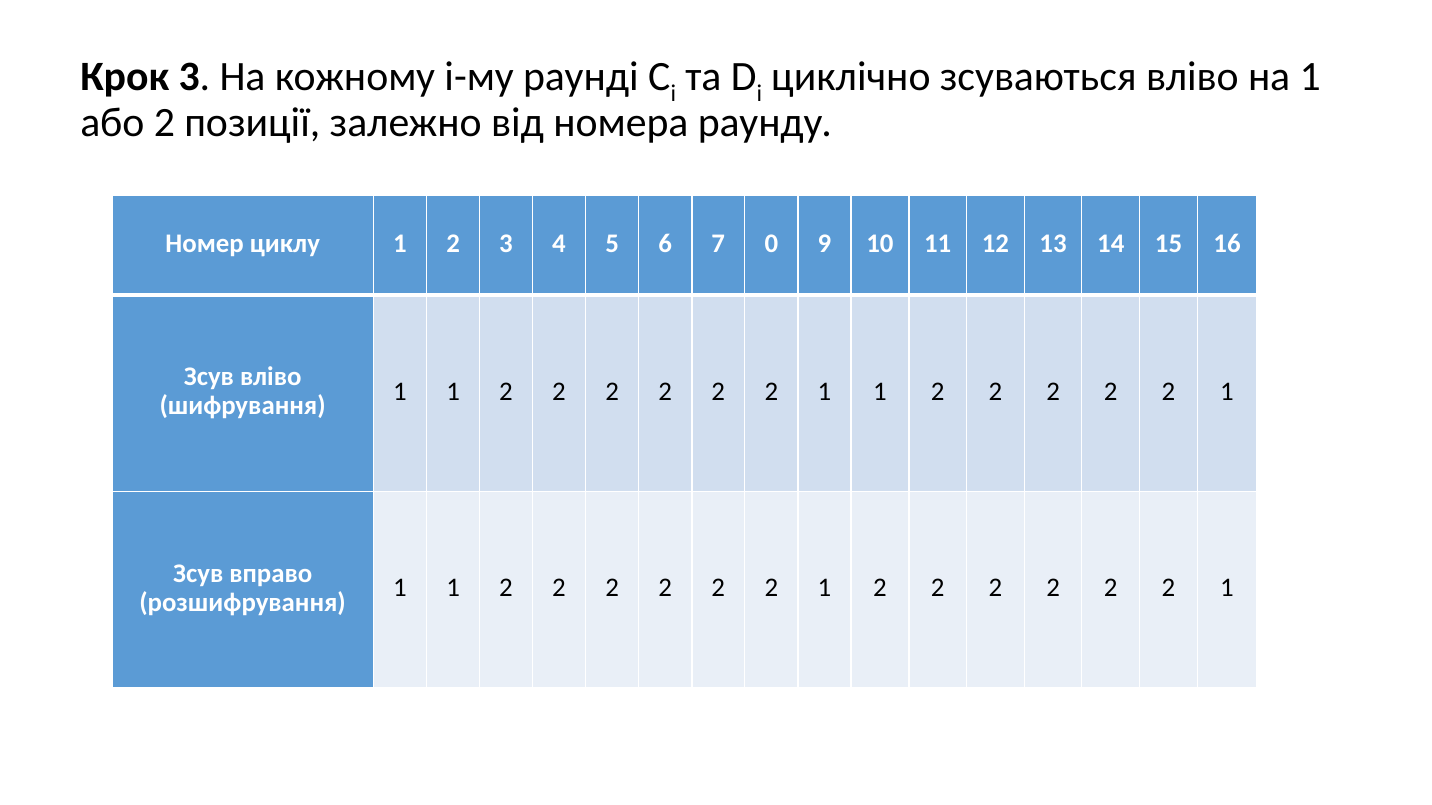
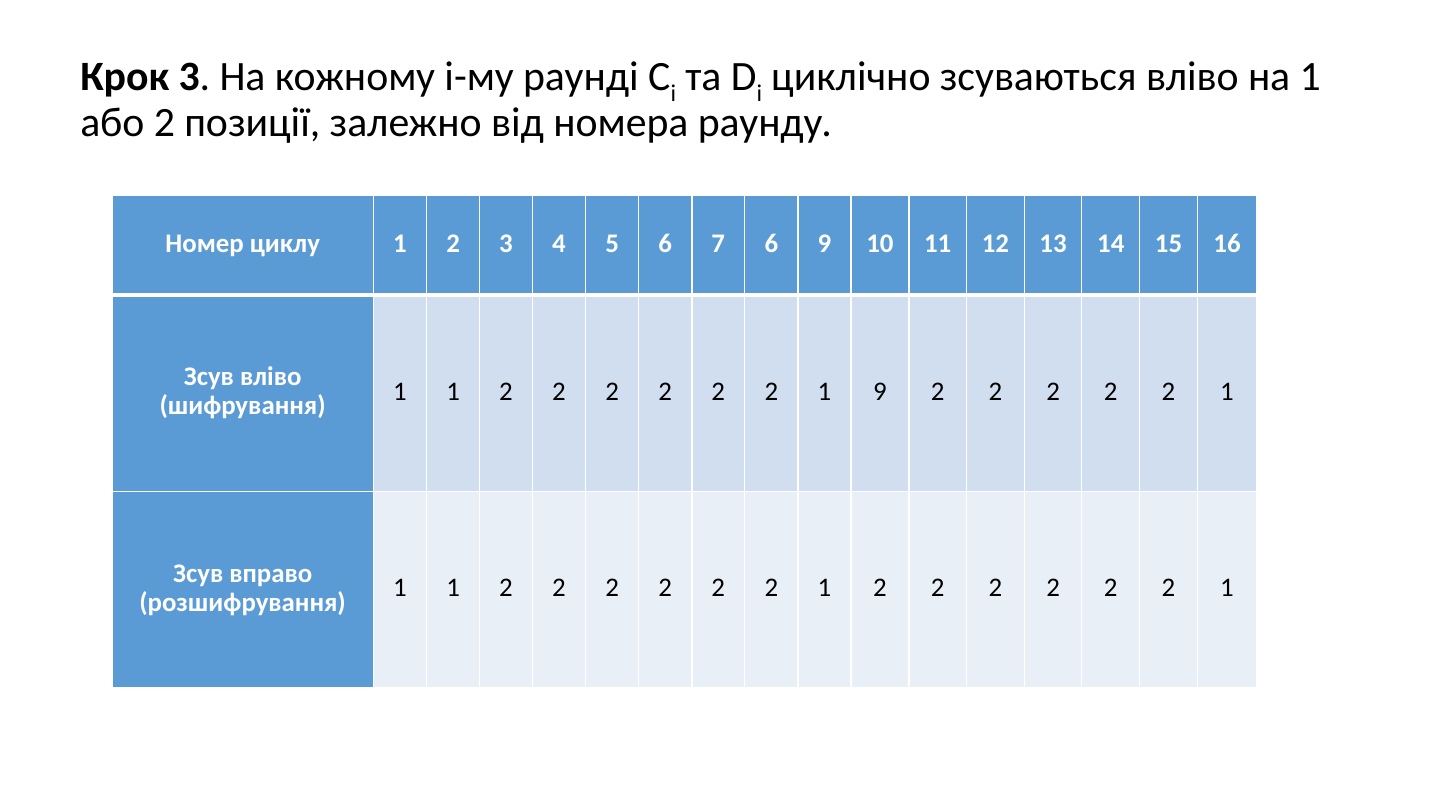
7 0: 0 -> 6 (771, 243)
2 1 1: 1 -> 9 (880, 392)
